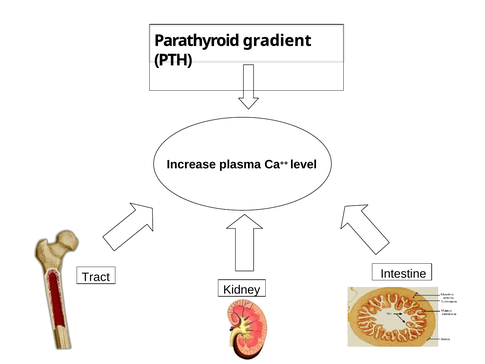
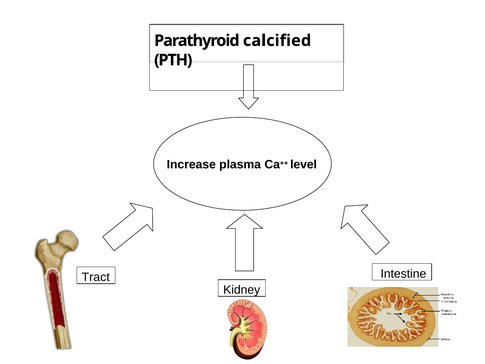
gradient: gradient -> calcified (277, 41)
